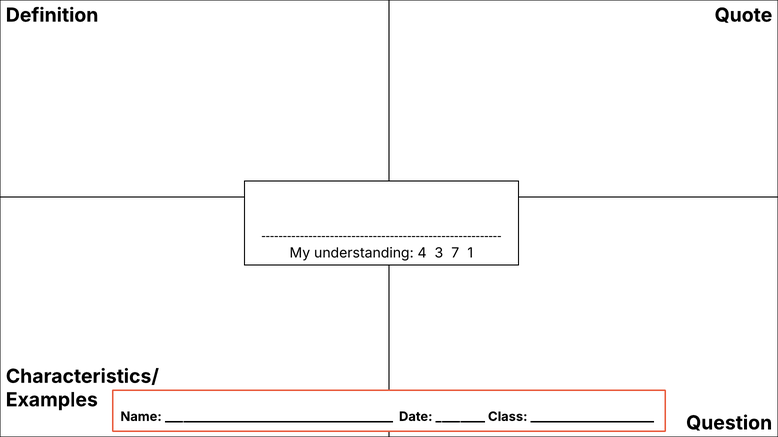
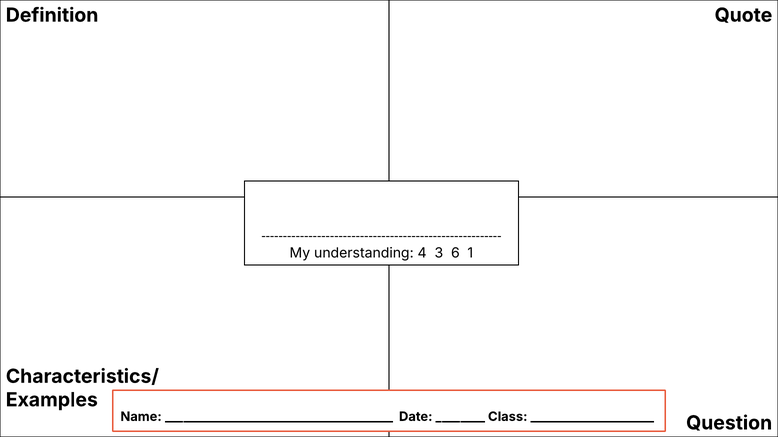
7: 7 -> 6 (455, 254)
